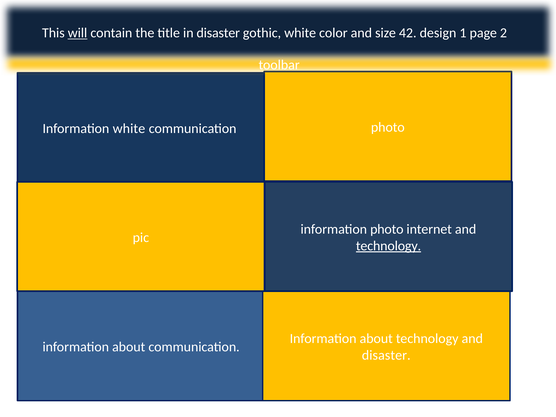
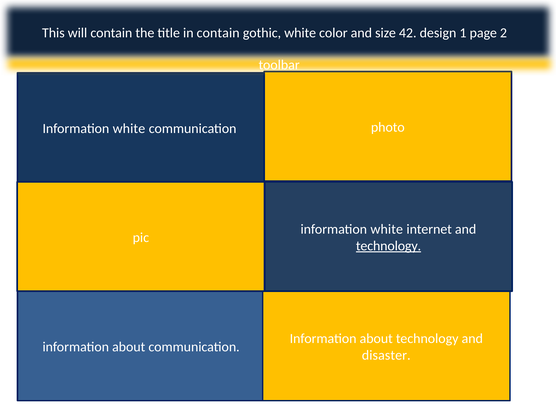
will underline: present -> none (78, 33)
in disaster: disaster -> contain (218, 33)
photo: photo -> white (387, 229)
